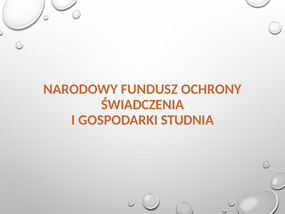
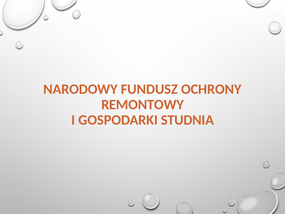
ŚWIADCZENIA: ŚWIADCZENIA -> REMONTOWY (143, 104)
